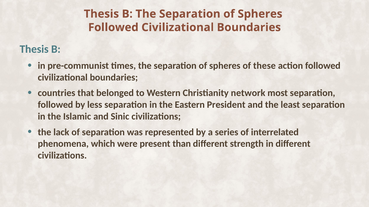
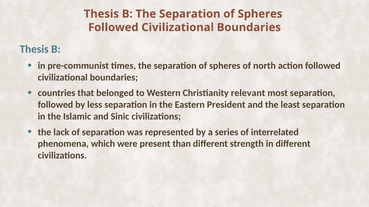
these: these -> north (264, 66)
network: network -> relevant (248, 93)
